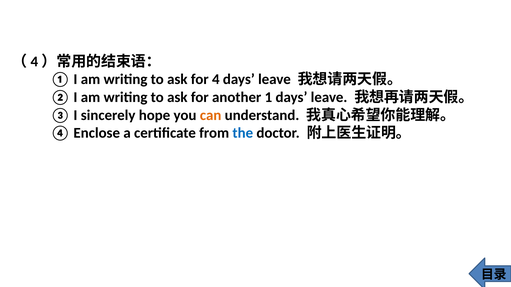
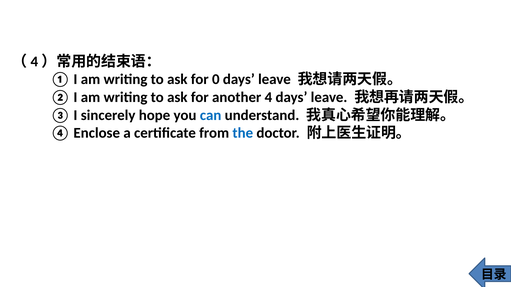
4: 4 -> 0 (216, 80)
1: 1 -> 4 (268, 97)
can colour: orange -> blue (211, 115)
